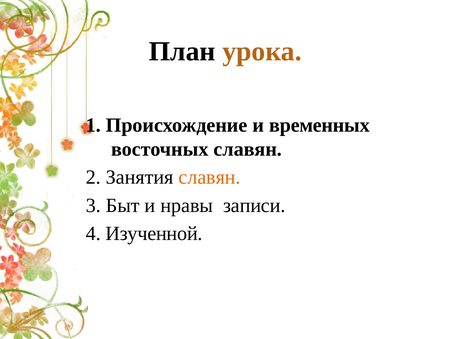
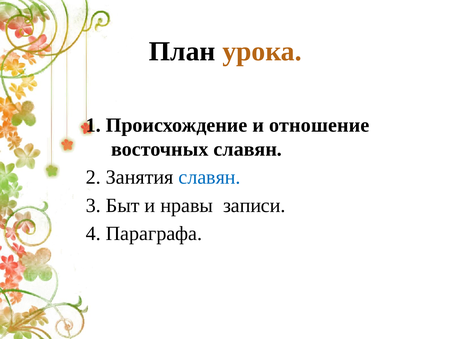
временных: временных -> отношение (319, 125)
славян colour: orange -> blue (210, 177)
Изученной: Изученной -> Параграфа (154, 234)
